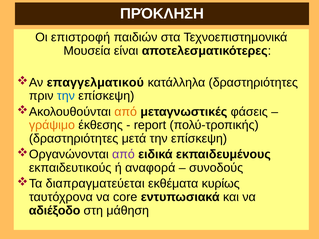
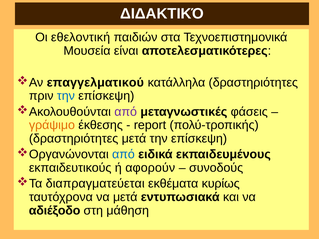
ΠΡΌΚΛΗΣΗ: ΠΡΌΚΛΗΣΗ -> ΔΙΔΑΚΤΙΚΌ (162, 14)
επιστροφή: επιστροφή -> εθελοντική (81, 37)
από colour: orange -> purple (126, 112)
από colour: purple -> blue (123, 155)
αναφορά: αναφορά -> αφορούν (150, 168)
να core: core -> μετά (125, 197)
